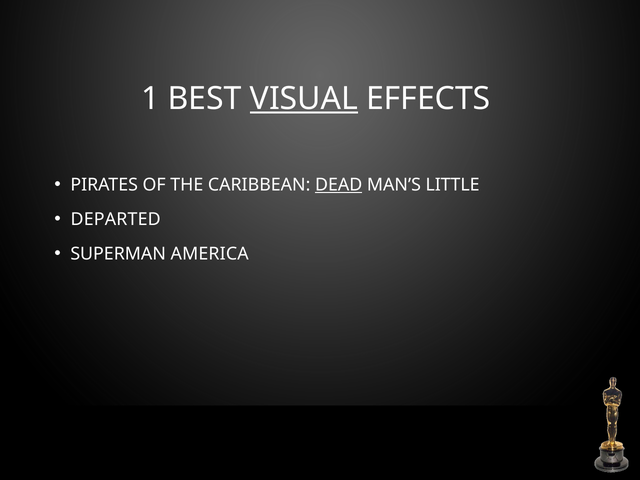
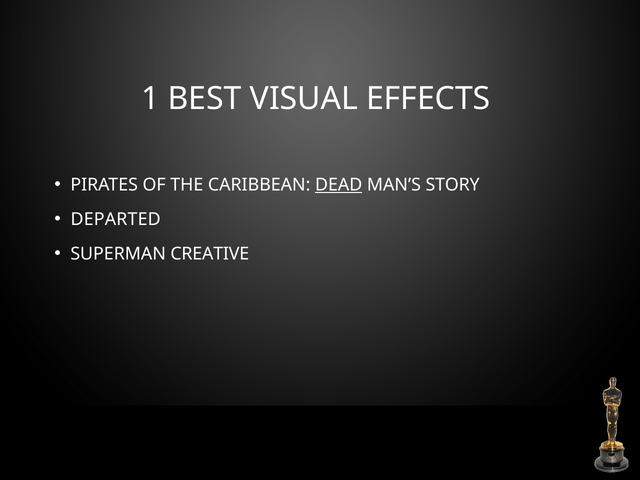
VISUAL underline: present -> none (304, 99)
LITTLE: LITTLE -> STORY (453, 185)
AMERICA: AMERICA -> CREATIVE (210, 254)
